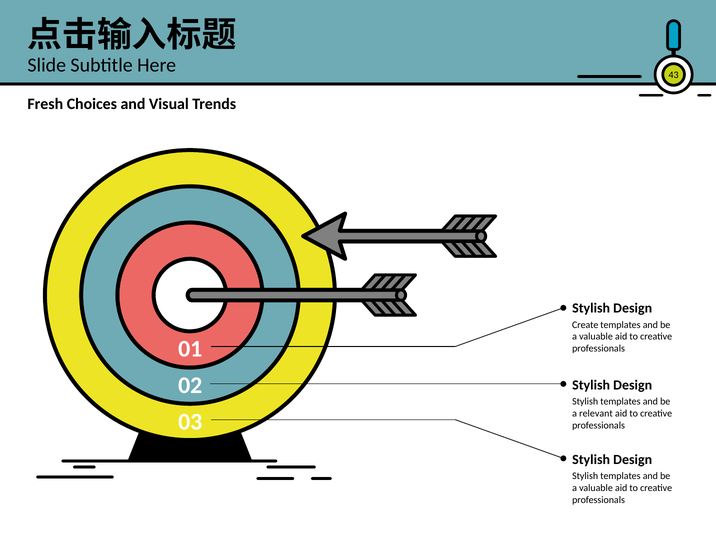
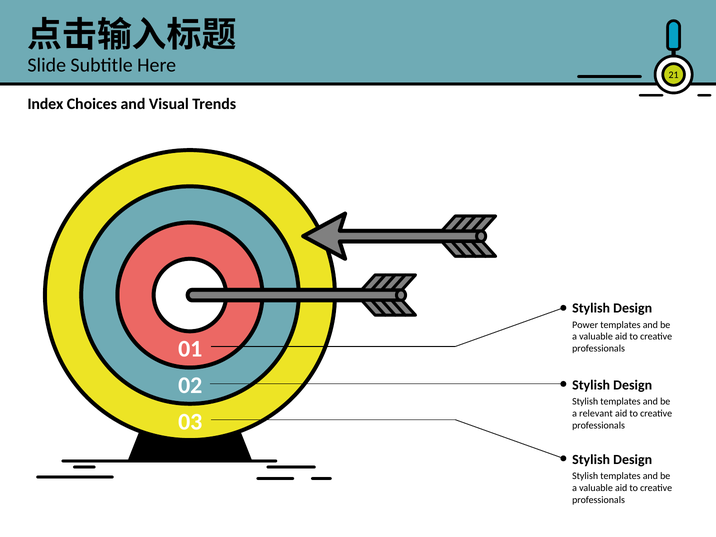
43: 43 -> 21 (674, 75)
Fresh: Fresh -> Index (45, 104)
Create: Create -> Power (585, 325)
